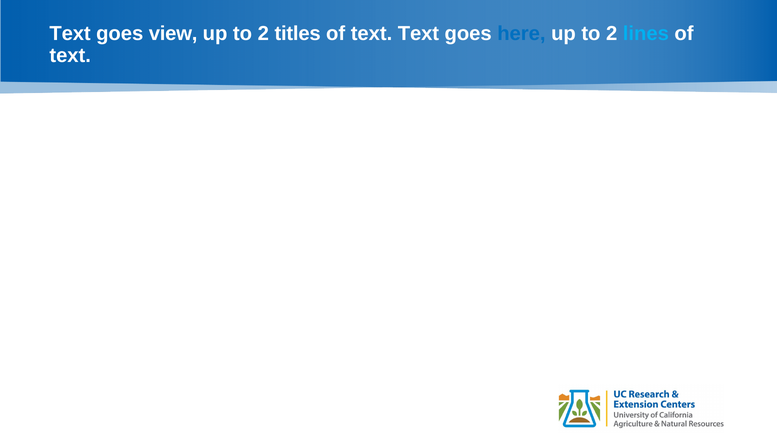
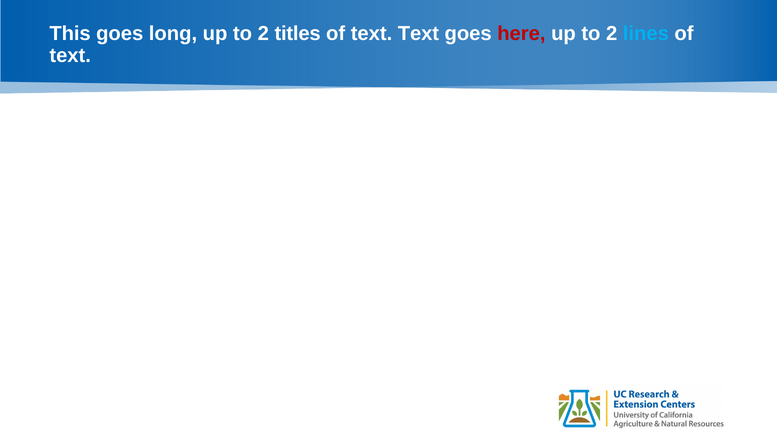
Text: Text -> This (70, 34)
view: view -> long (173, 34)
here colour: blue -> red (521, 34)
